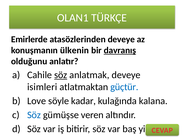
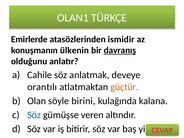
atasözlerinden deveye: deveye -> ismidir (121, 39)
söz underline: present -> none (61, 75)
isimleri: isimleri -> orantılı (42, 87)
güçtür colour: blue -> orange (124, 87)
Love: Love -> Olan (37, 101)
kadar: kadar -> birini (83, 101)
